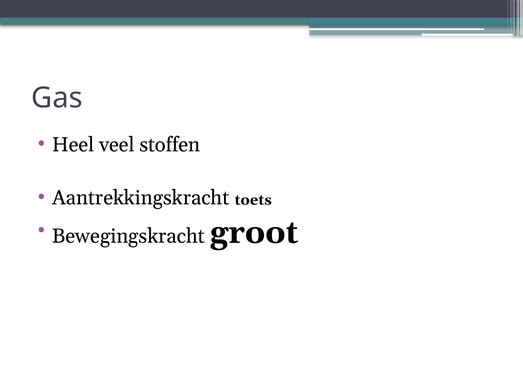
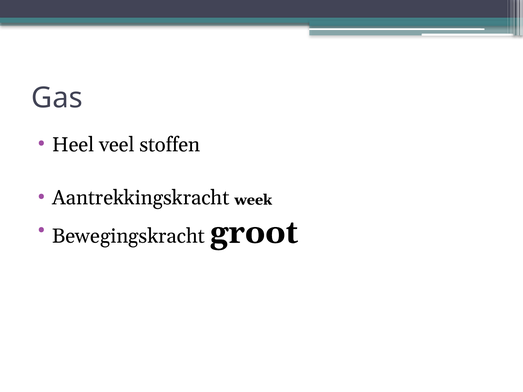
toets: toets -> week (253, 200)
